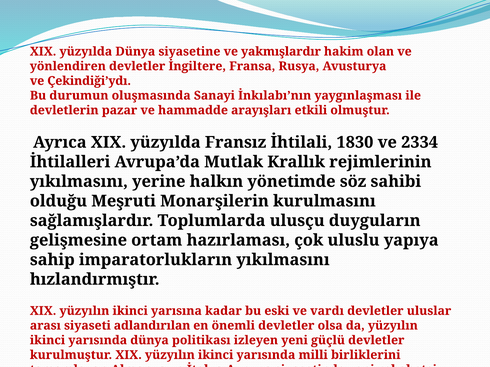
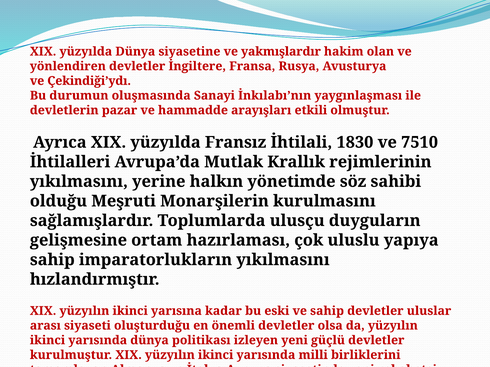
2334: 2334 -> 7510 (420, 143)
ve vardı: vardı -> sahip (327, 311)
adlandırılan: adlandırılan -> oluşturduğu (152, 326)
